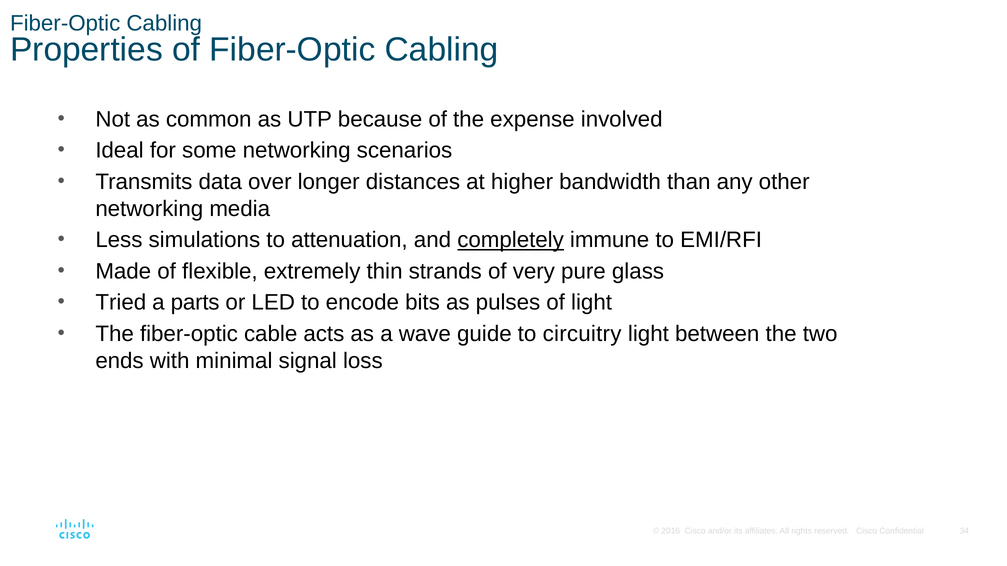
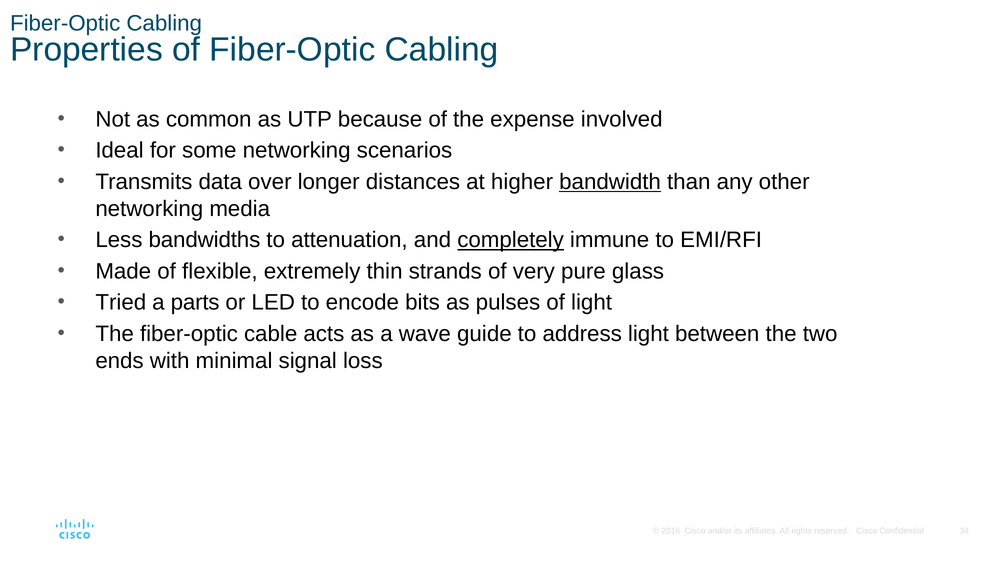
bandwidth underline: none -> present (610, 182)
simulations: simulations -> bandwidths (204, 240)
circuitry: circuitry -> address (582, 334)
